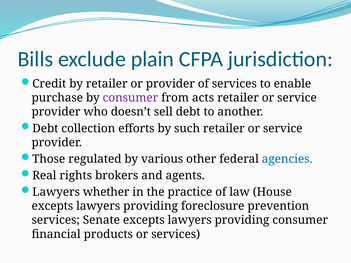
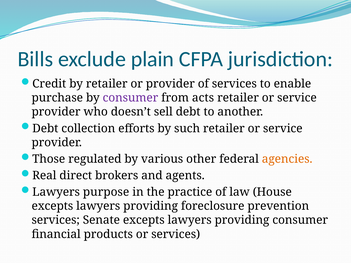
agencies colour: blue -> orange (287, 159)
rights: rights -> direct (76, 176)
whether: whether -> purpose (106, 192)
